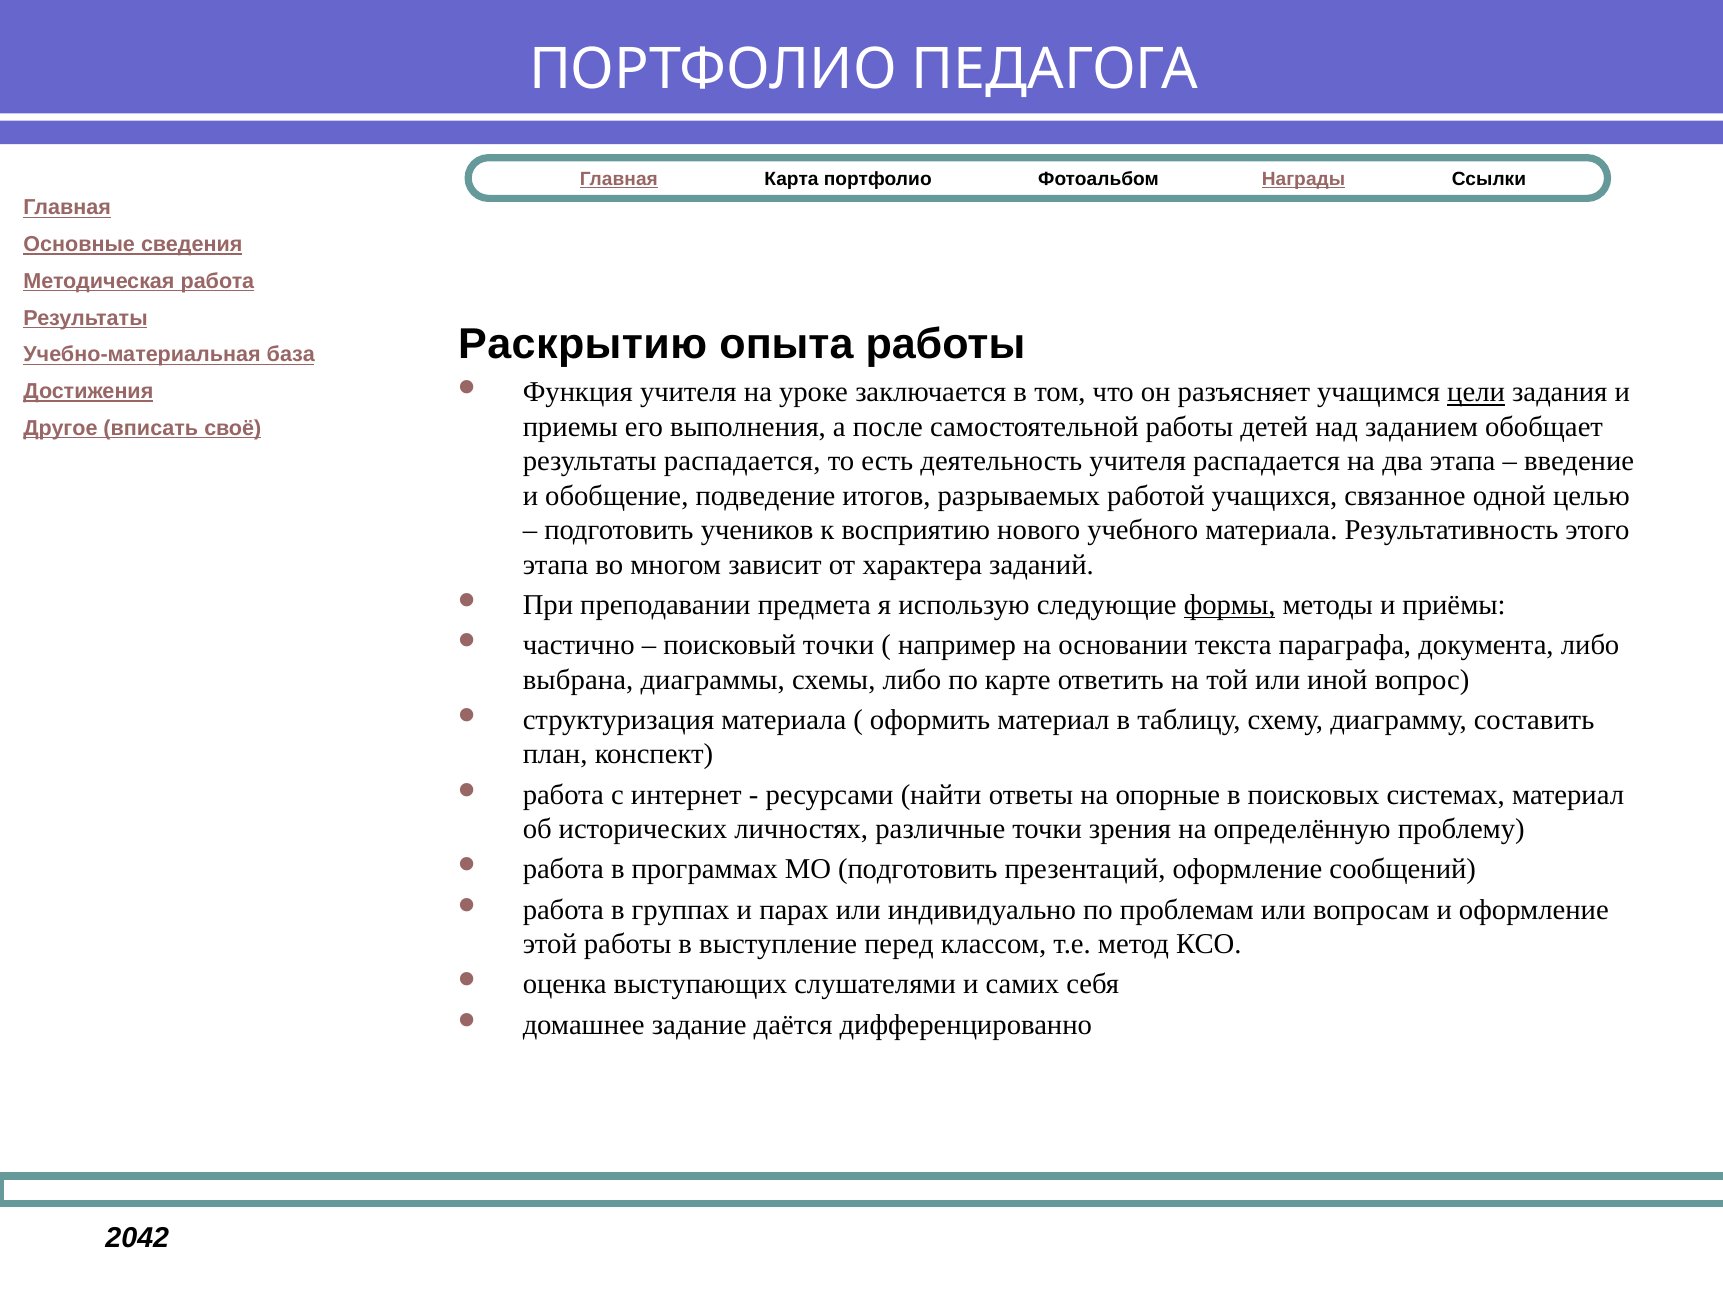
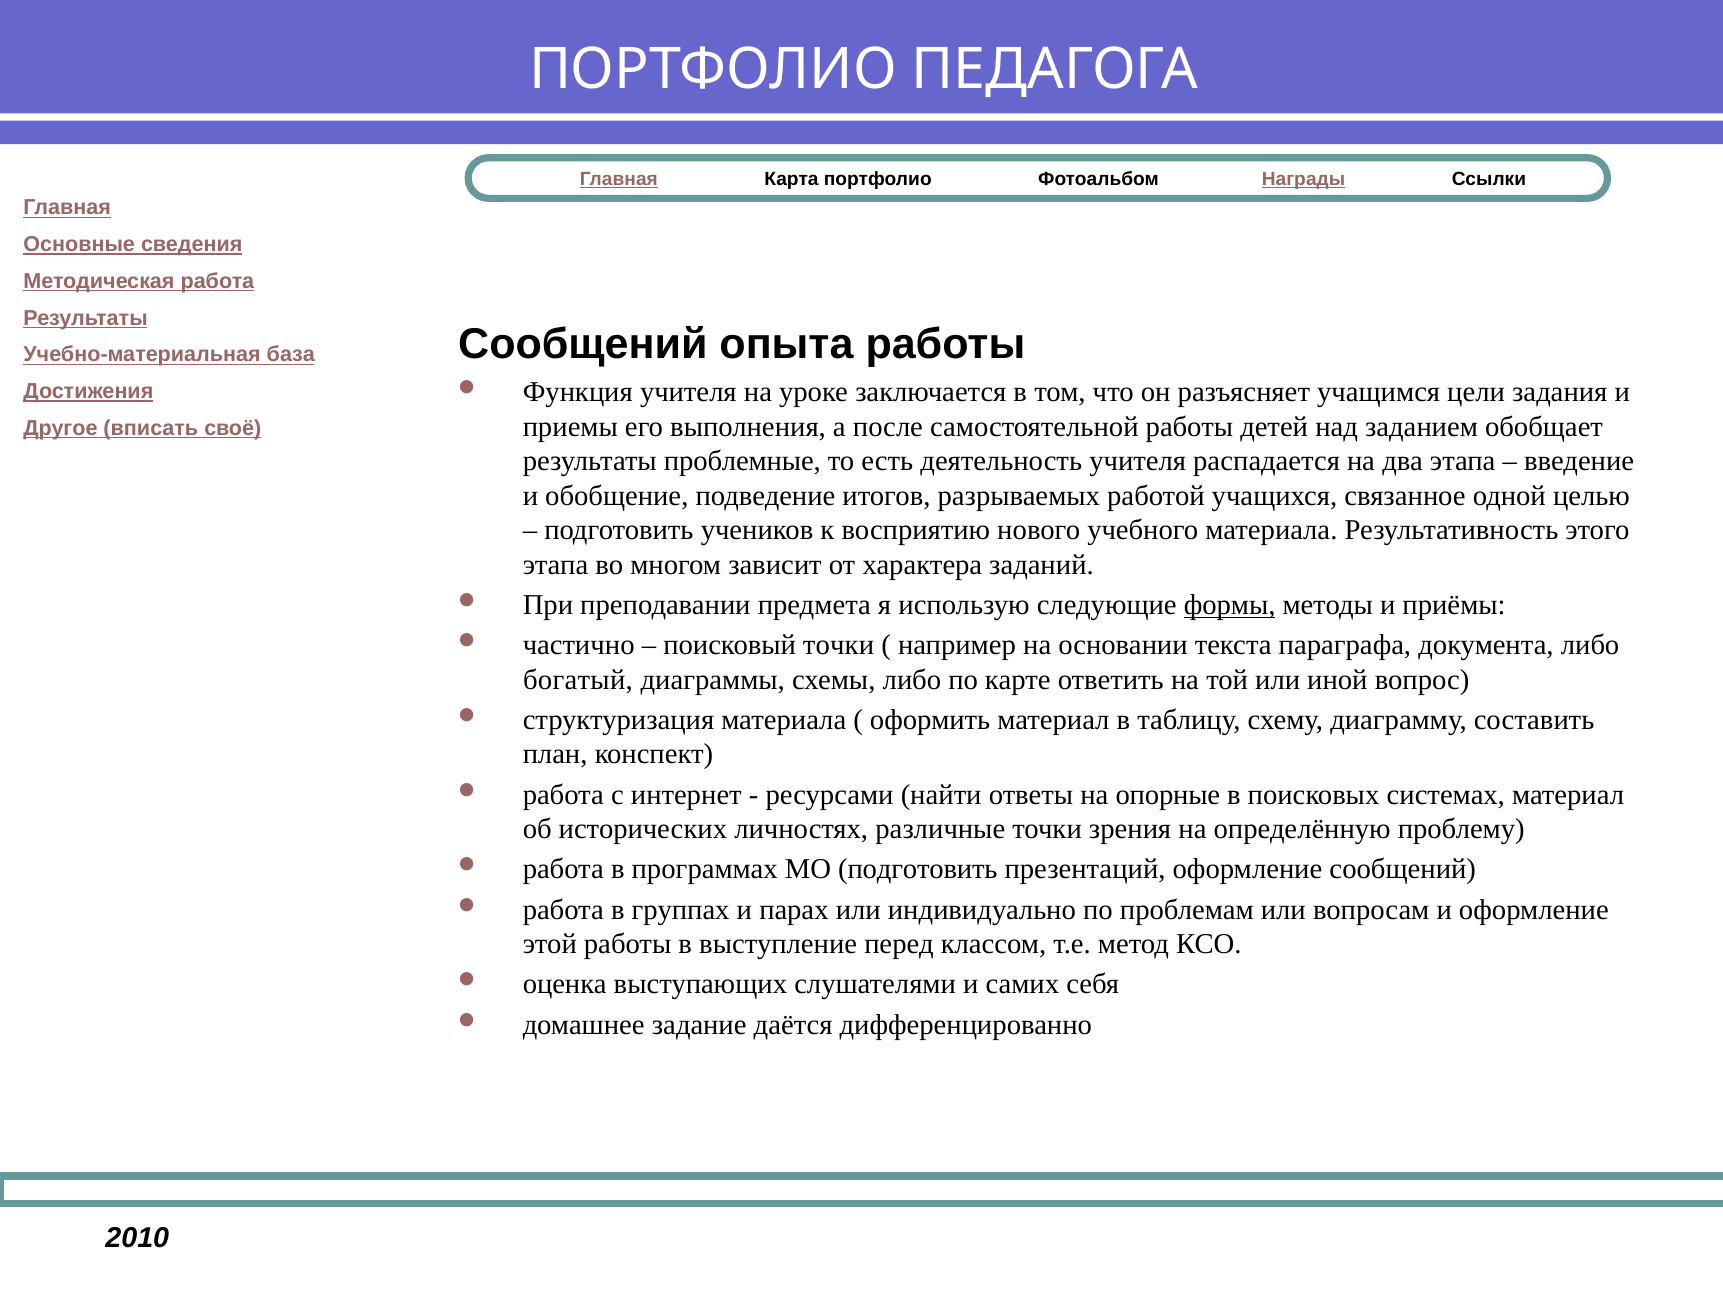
Раскрытию: Раскрытию -> Сообщений (583, 344)
цели underline: present -> none (1476, 392)
результаты распадается: распадается -> проблемные (742, 461)
выбрана: выбрана -> богатый (578, 679)
2042: 2042 -> 2010 (137, 1238)
